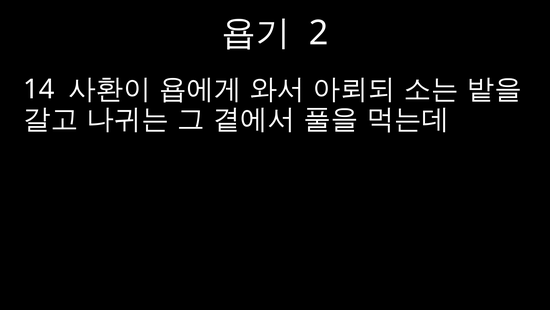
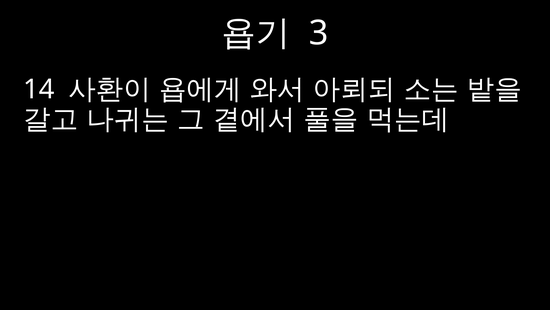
2: 2 -> 3 (319, 33)
